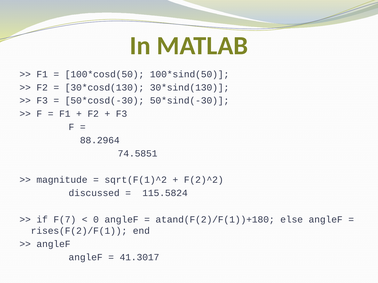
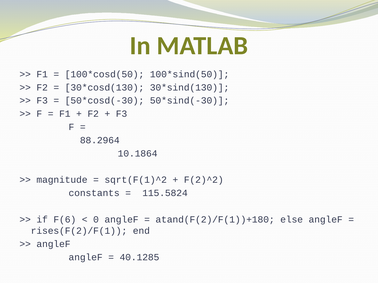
74.5851: 74.5851 -> 10.1864 (138, 154)
discussed: discussed -> constants (94, 193)
F(7: F(7 -> F(6 (65, 220)
41.3017: 41.3017 -> 40.1285 (139, 258)
